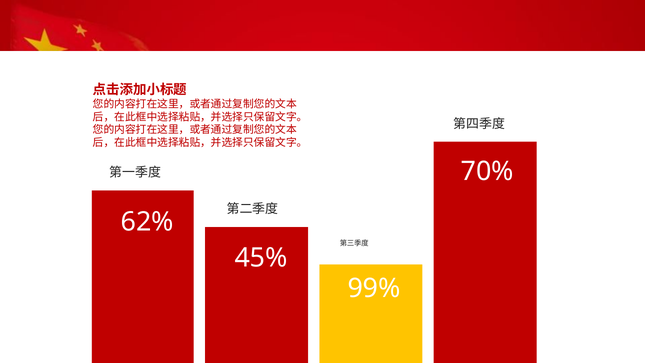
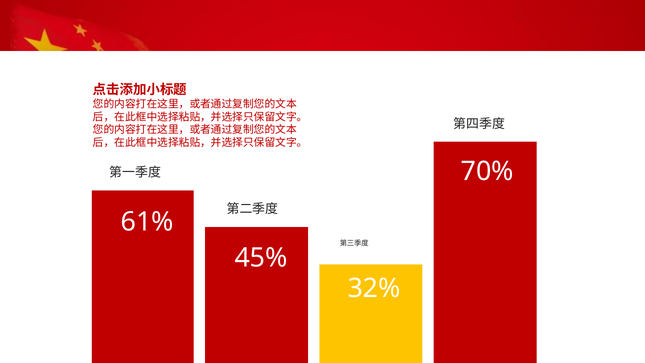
62%: 62% -> 61% (147, 222)
99%: 99% -> 32% (374, 288)
